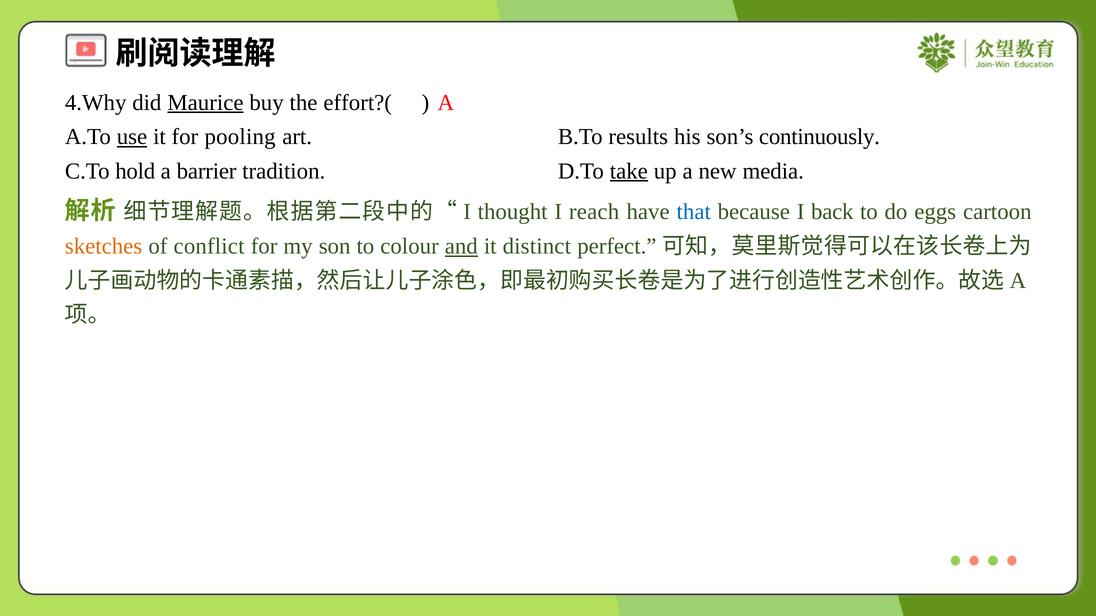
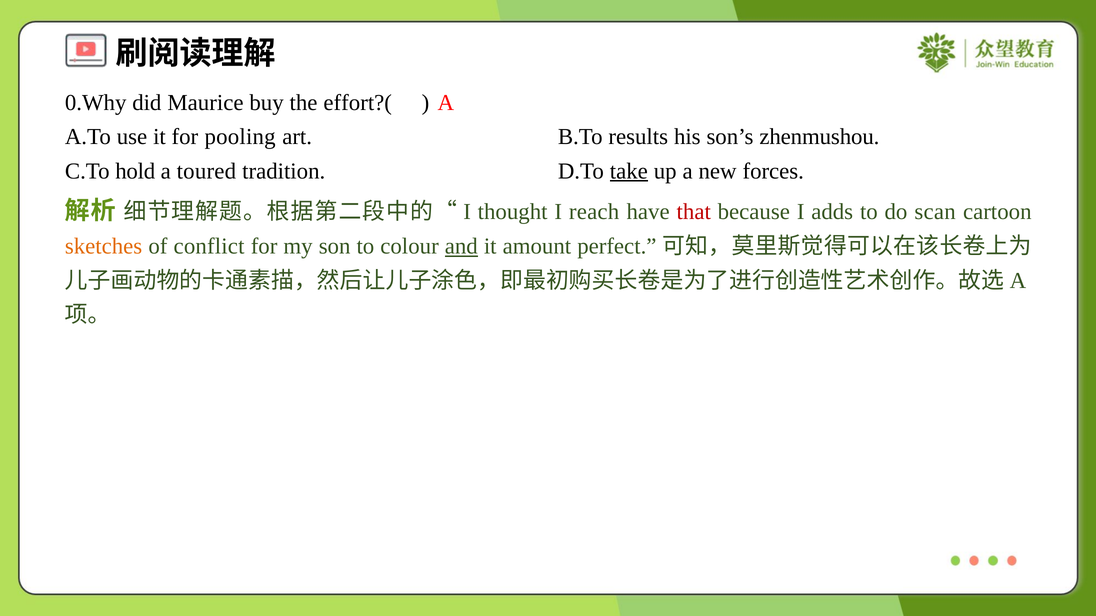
4.Why: 4.Why -> 0.Why (96, 103)
Maurice underline: present -> none (205, 103)
use underline: present -> none (132, 137)
continuously: continuously -> zhenmushou (819, 137)
barrier: barrier -> toured (206, 171)
media: media -> forces (773, 171)
that colour: blue -> red (694, 212)
back: back -> adds (832, 212)
eggs: eggs -> scan (935, 212)
distinct: distinct -> amount (537, 247)
